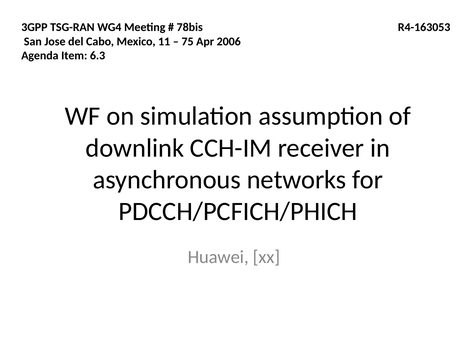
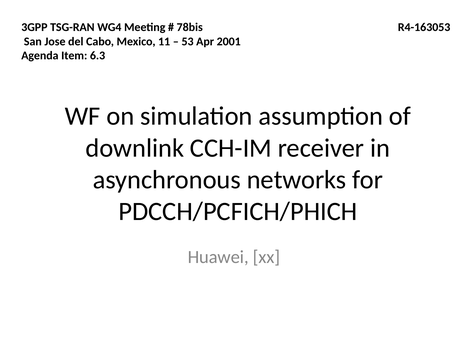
75: 75 -> 53 (188, 41)
2006: 2006 -> 2001 (229, 41)
